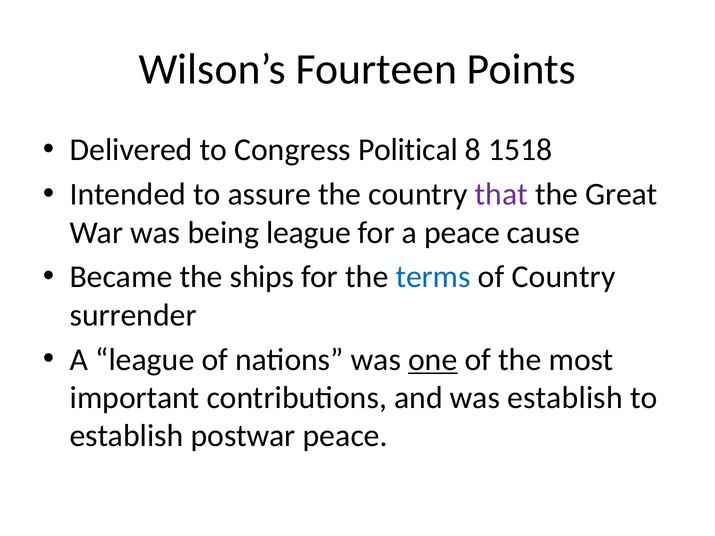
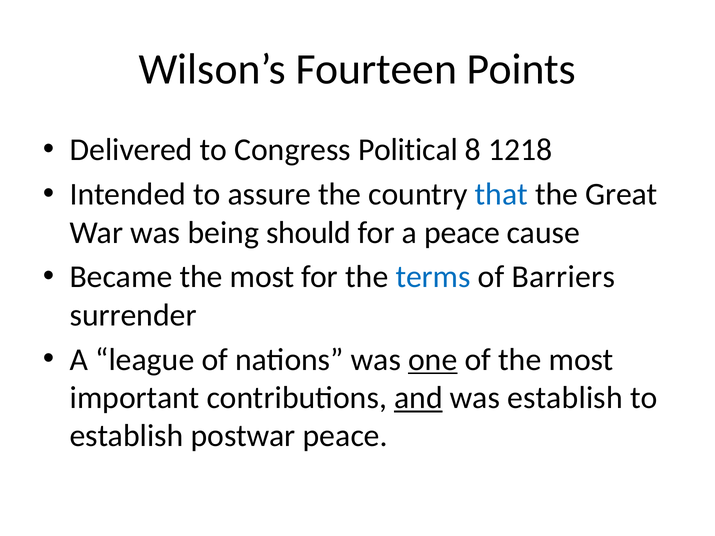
1518: 1518 -> 1218 (520, 150)
that colour: purple -> blue (501, 194)
being league: league -> should (309, 233)
Became the ships: ships -> most (262, 277)
of Country: Country -> Barriers (563, 277)
and underline: none -> present (418, 398)
